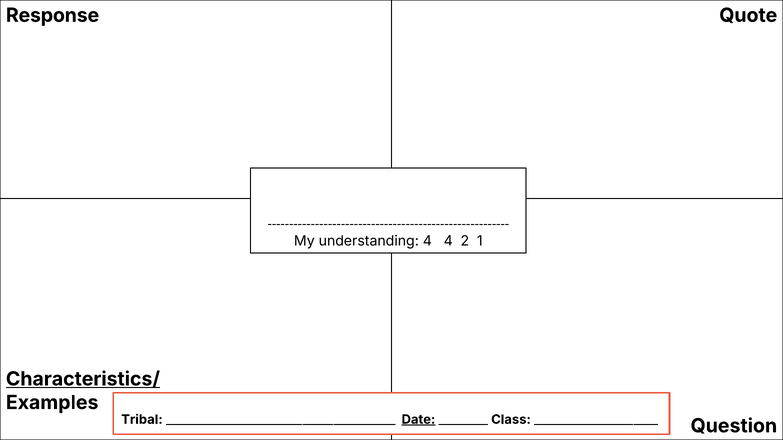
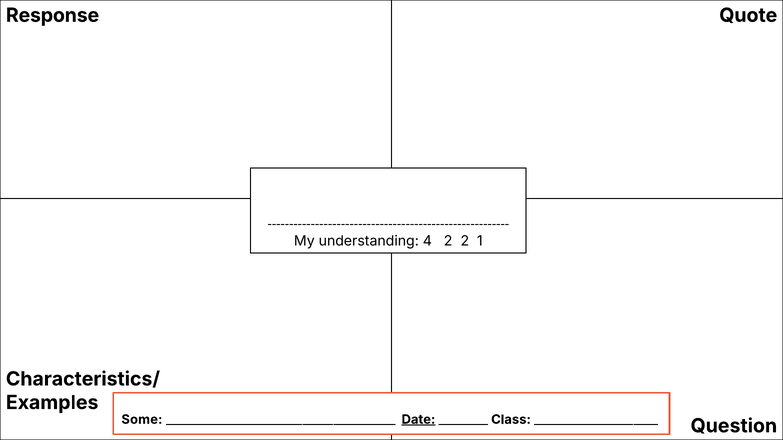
4 4: 4 -> 2 (448, 241)
Characteristics/ underline: present -> none (83, 379)
Tribal: Tribal -> Some (142, 420)
